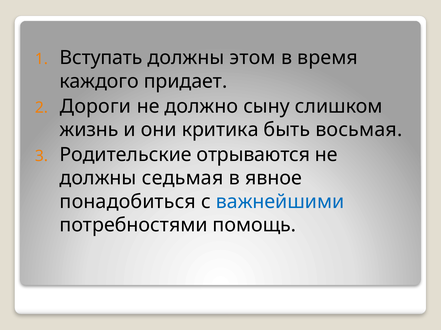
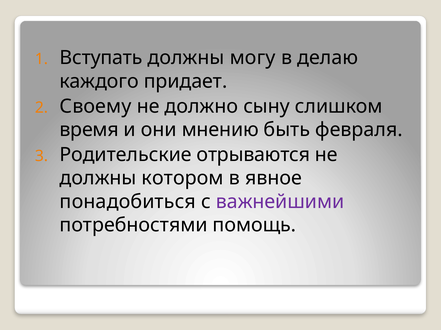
этом: этом -> могу (253, 58)
время: время -> делаю (328, 58)
Дороги: Дороги -> Своему (96, 106)
жизнь: жизнь -> время (89, 130)
критика: критика -> мнению (220, 130)
восьмая: восьмая -> февраля (359, 130)
седьмая: седьмая -> котором (183, 179)
важнейшими colour: blue -> purple (280, 202)
